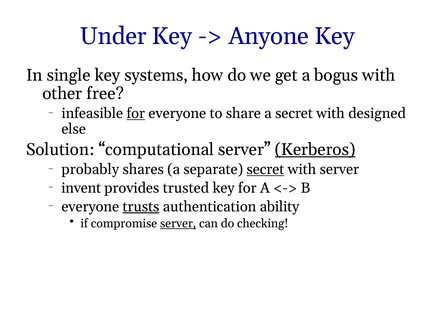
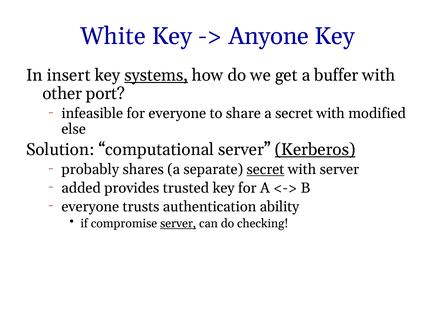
Under: Under -> White (113, 36)
single: single -> insert (69, 75)
systems underline: none -> present (156, 75)
bogus: bogus -> buffer (336, 75)
free: free -> port (105, 93)
for underline: present -> none (136, 113)
designed: designed -> modified (377, 113)
invent: invent -> added (81, 188)
trusts underline: present -> none (141, 206)
